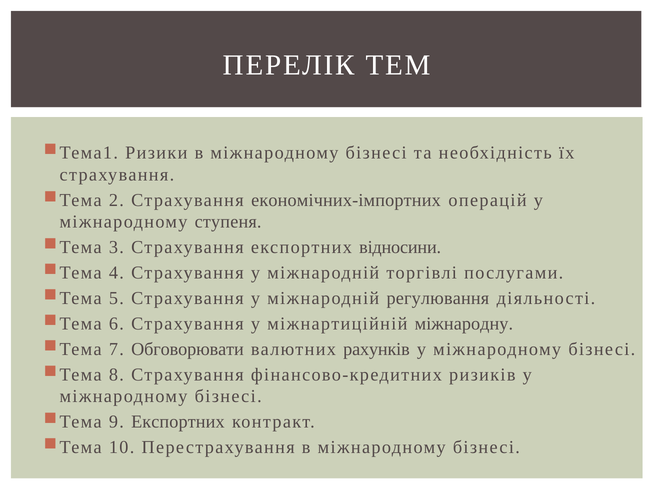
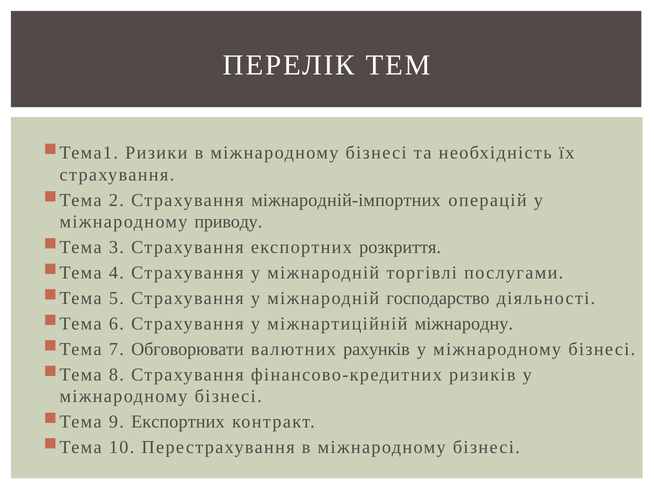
економічних-імпортних: економічних-імпортних -> міжнародній-імпортних (346, 200)
ступеня: ступеня -> приводу (228, 222)
відносини: відносини -> розкриття (400, 247)
регулювання: регулювання -> господарство (438, 298)
